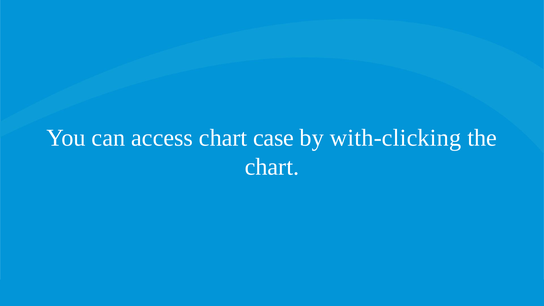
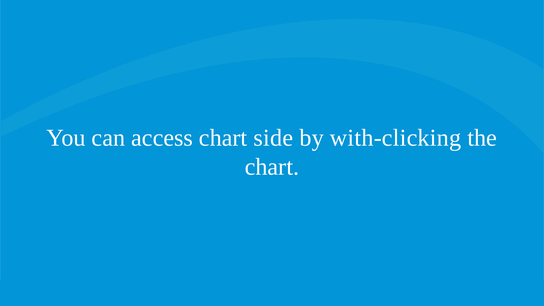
case: case -> side (273, 138)
